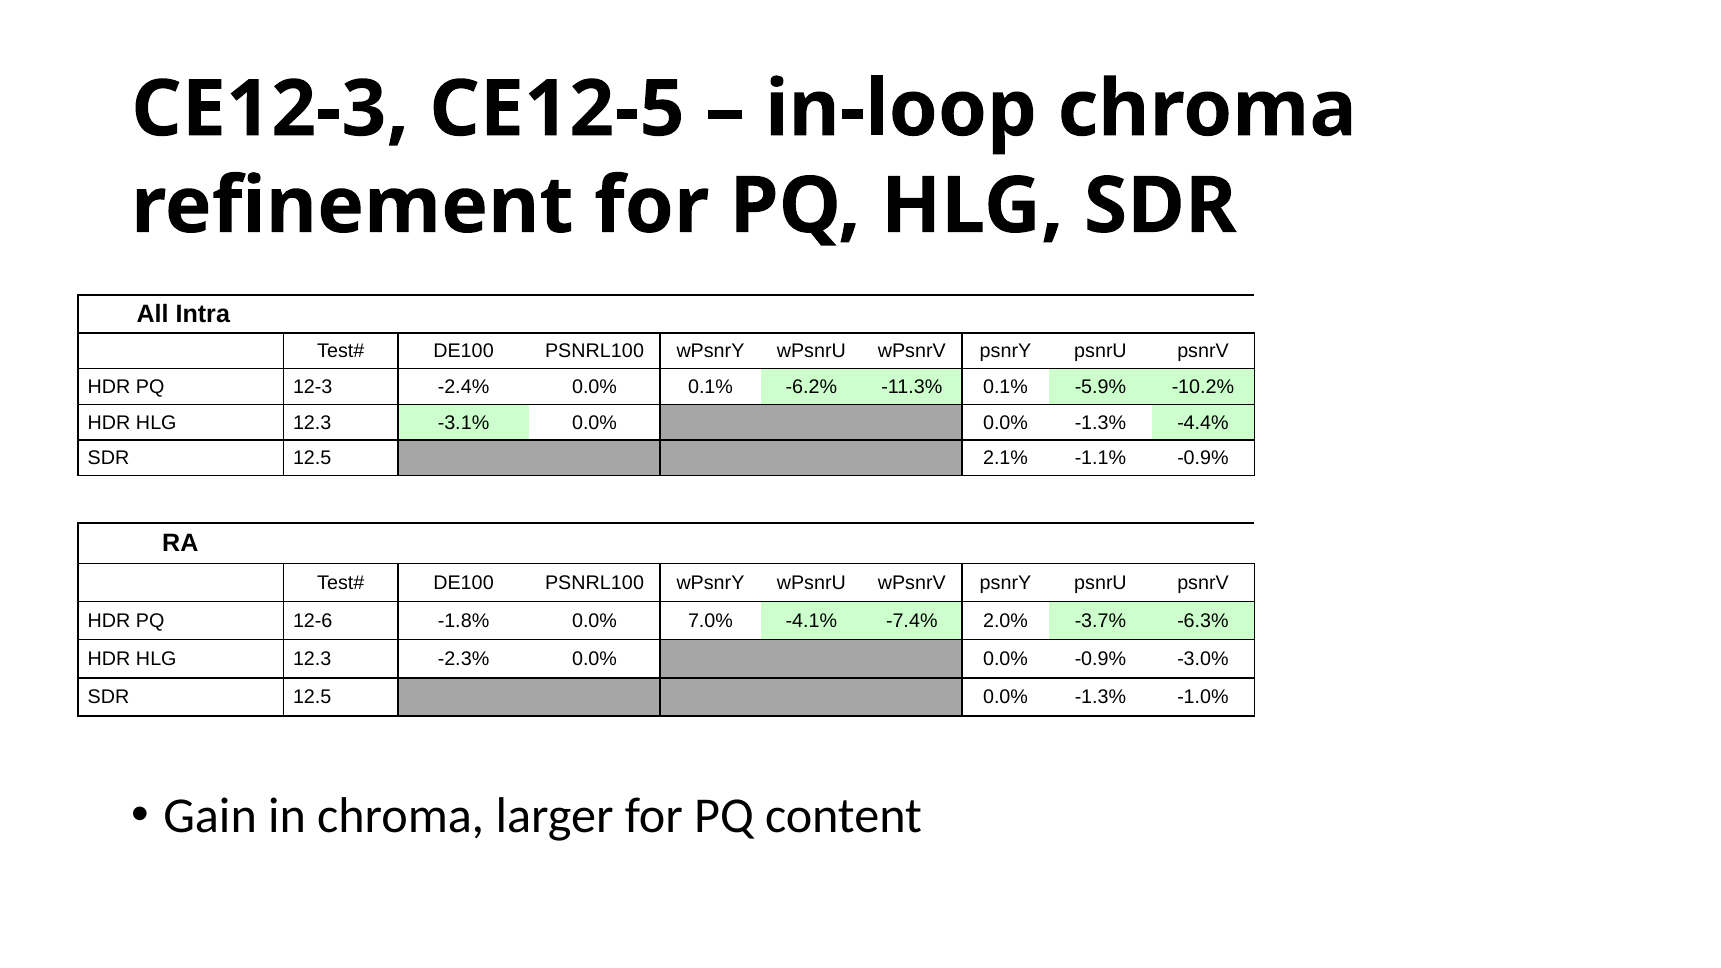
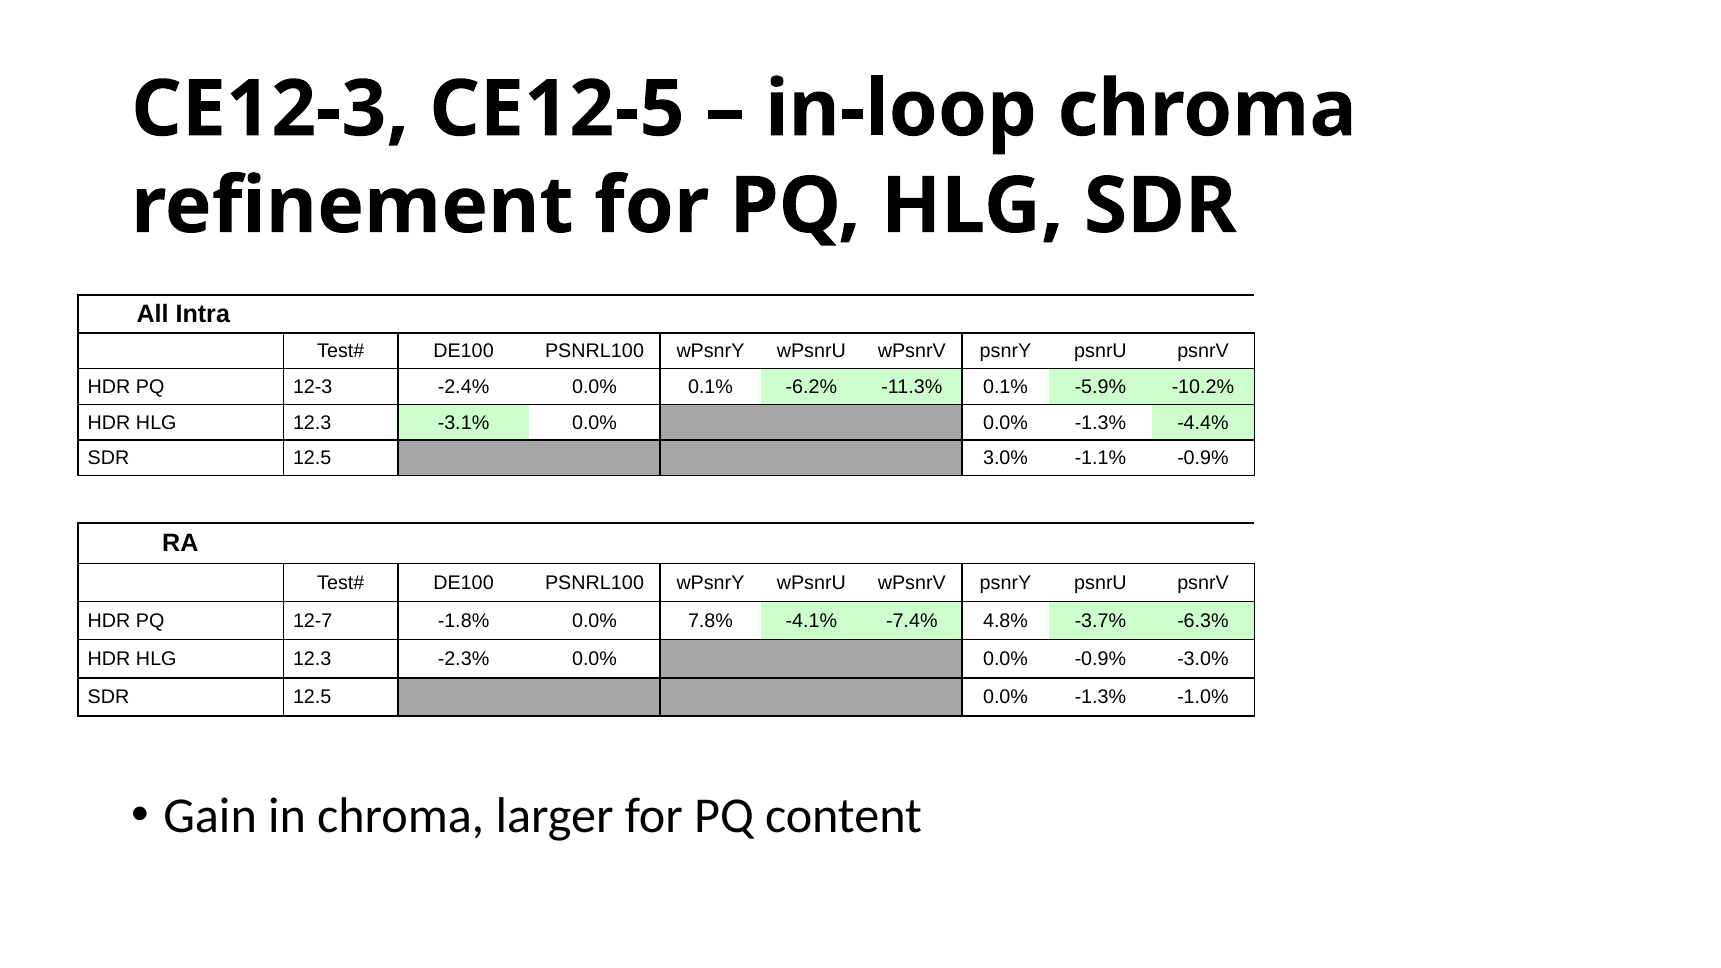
2.1%: 2.1% -> 3.0% (1006, 458)
12-6: 12-6 -> 12-7 (313, 621)
7.0%: 7.0% -> 7.8% (710, 621)
2.0%: 2.0% -> 4.8% (1006, 621)
